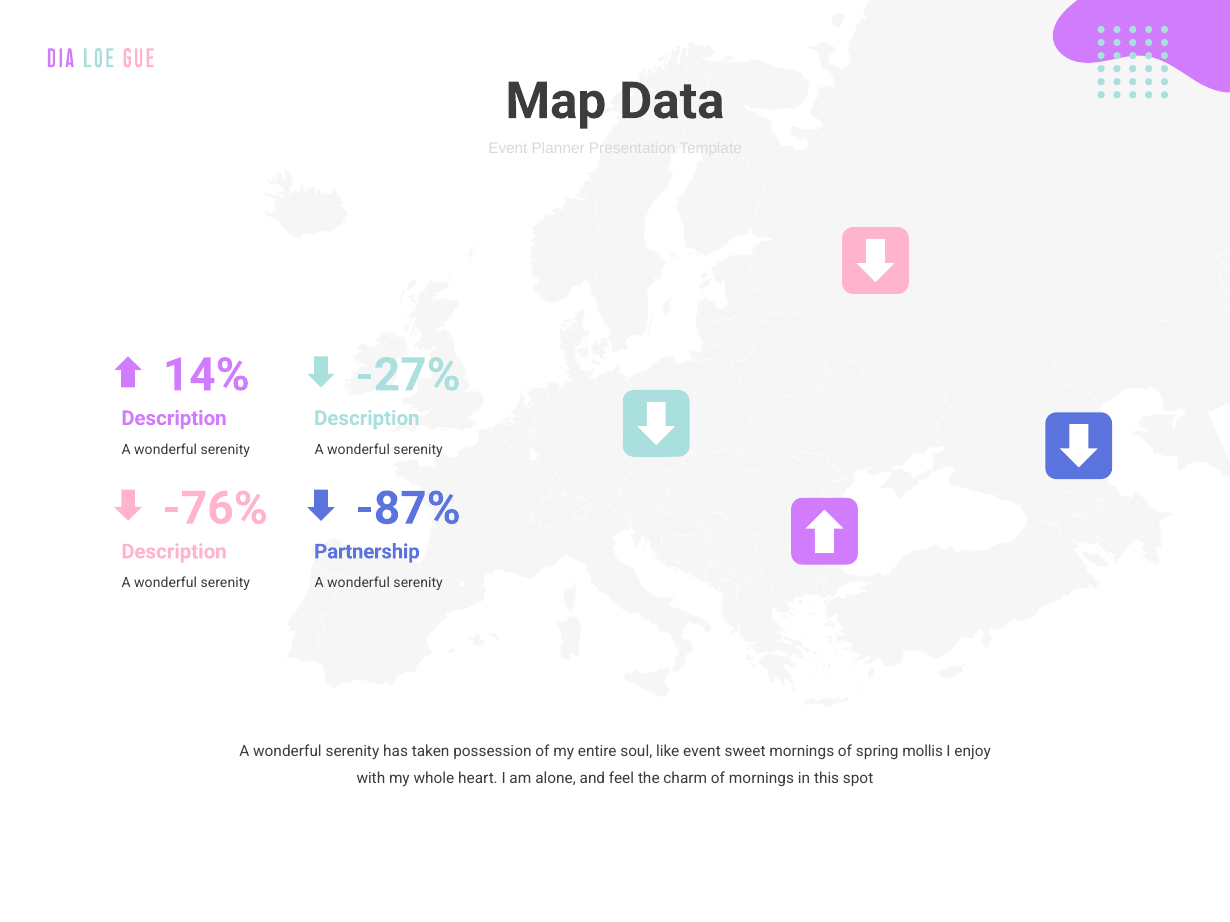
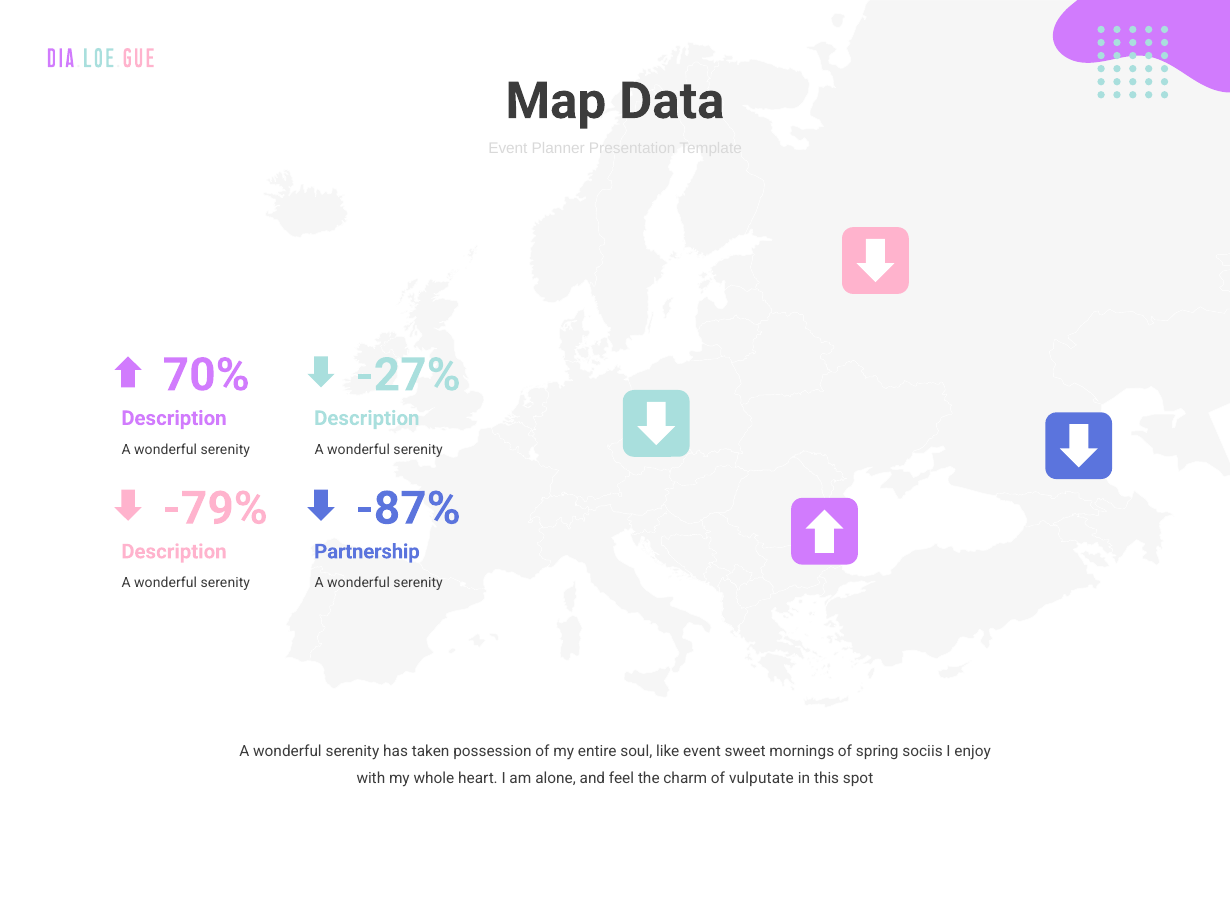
14%: 14% -> 70% (206, 375)
-76%: -76% -> -79% (215, 509)
mollis: mollis -> sociis (923, 751)
of mornings: mornings -> vulputate (761, 779)
